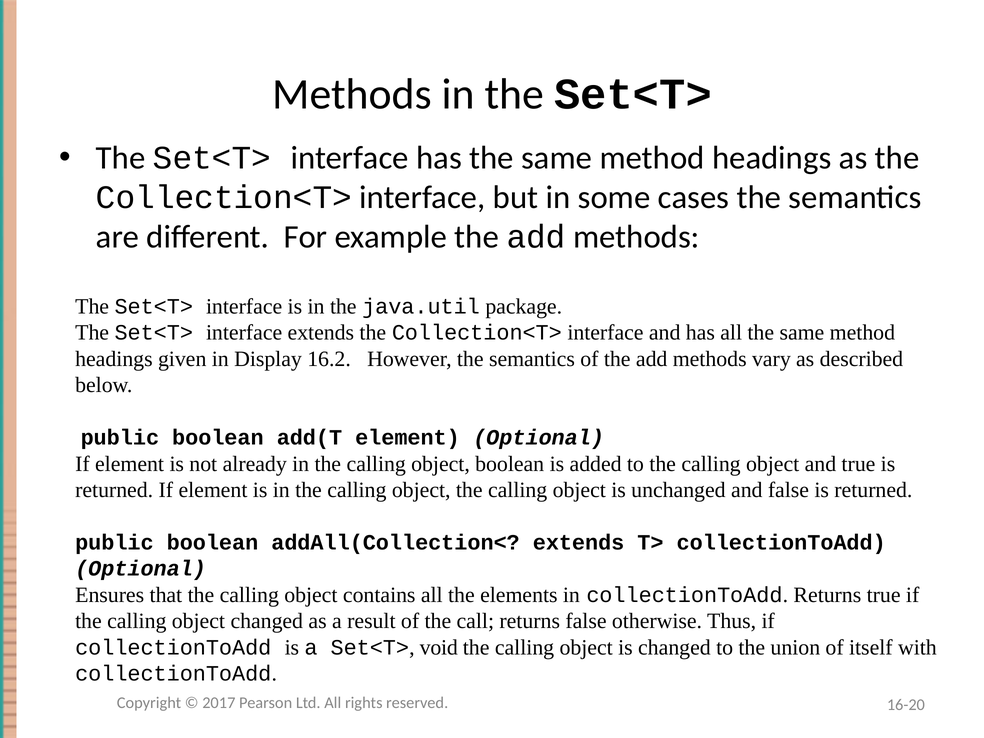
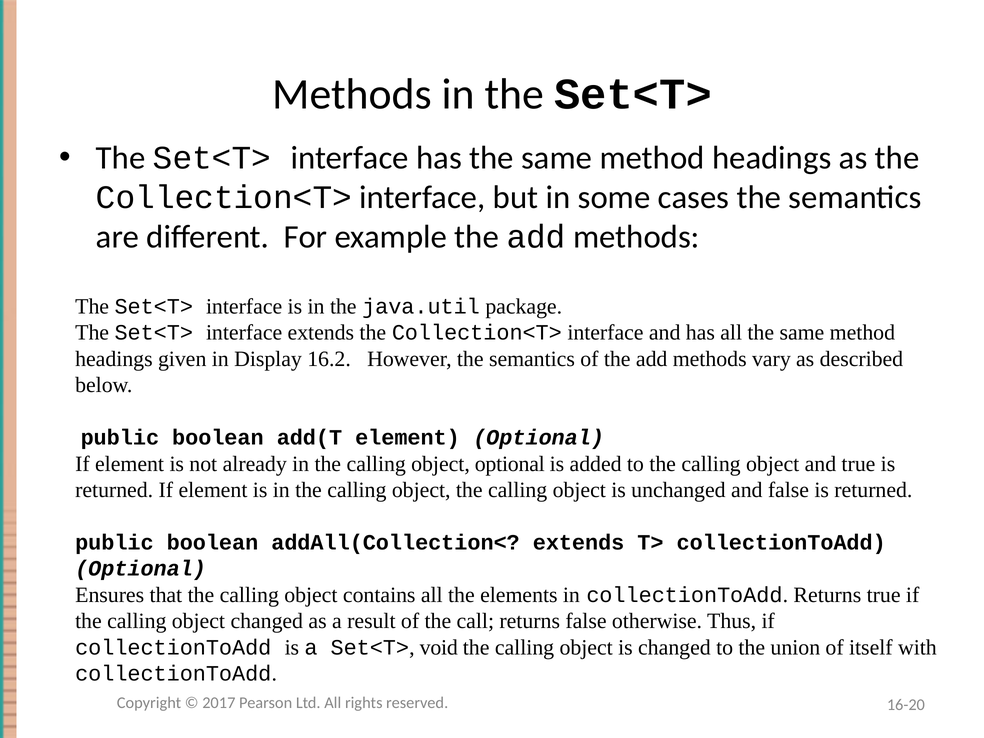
object boolean: boolean -> optional (510, 464)
